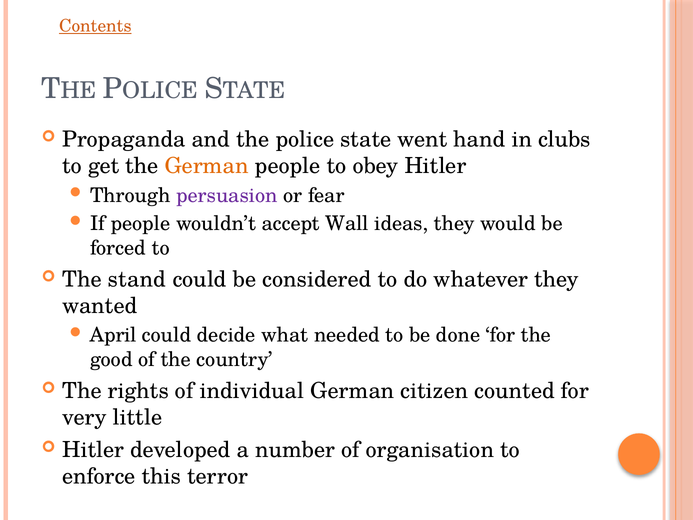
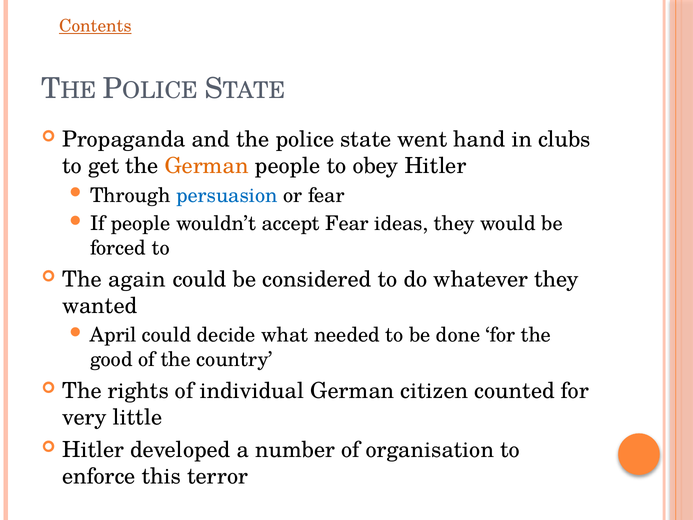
persuasion colour: purple -> blue (227, 195)
accept Wall: Wall -> Fear (347, 224)
stand: stand -> again (137, 279)
